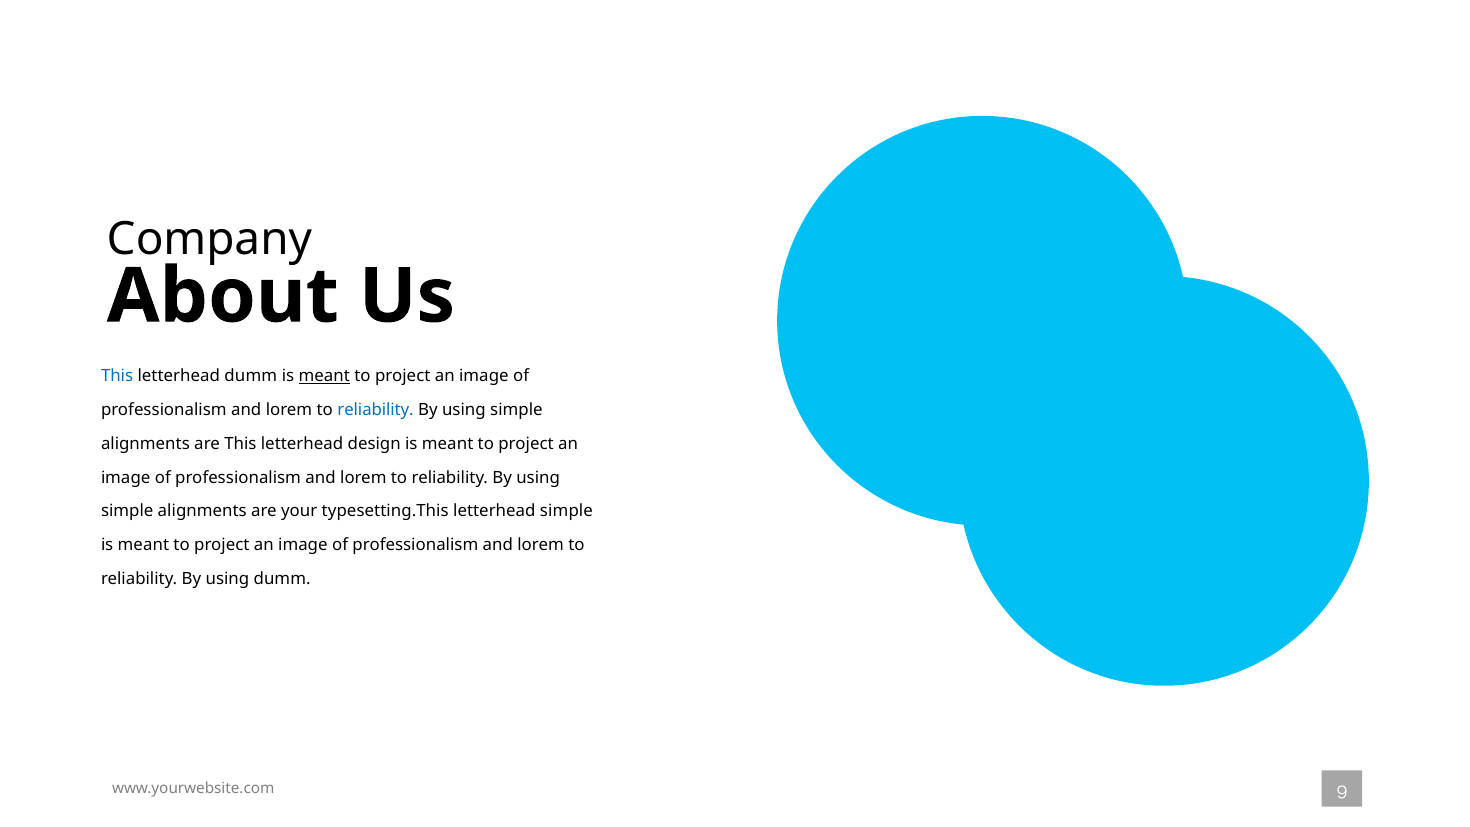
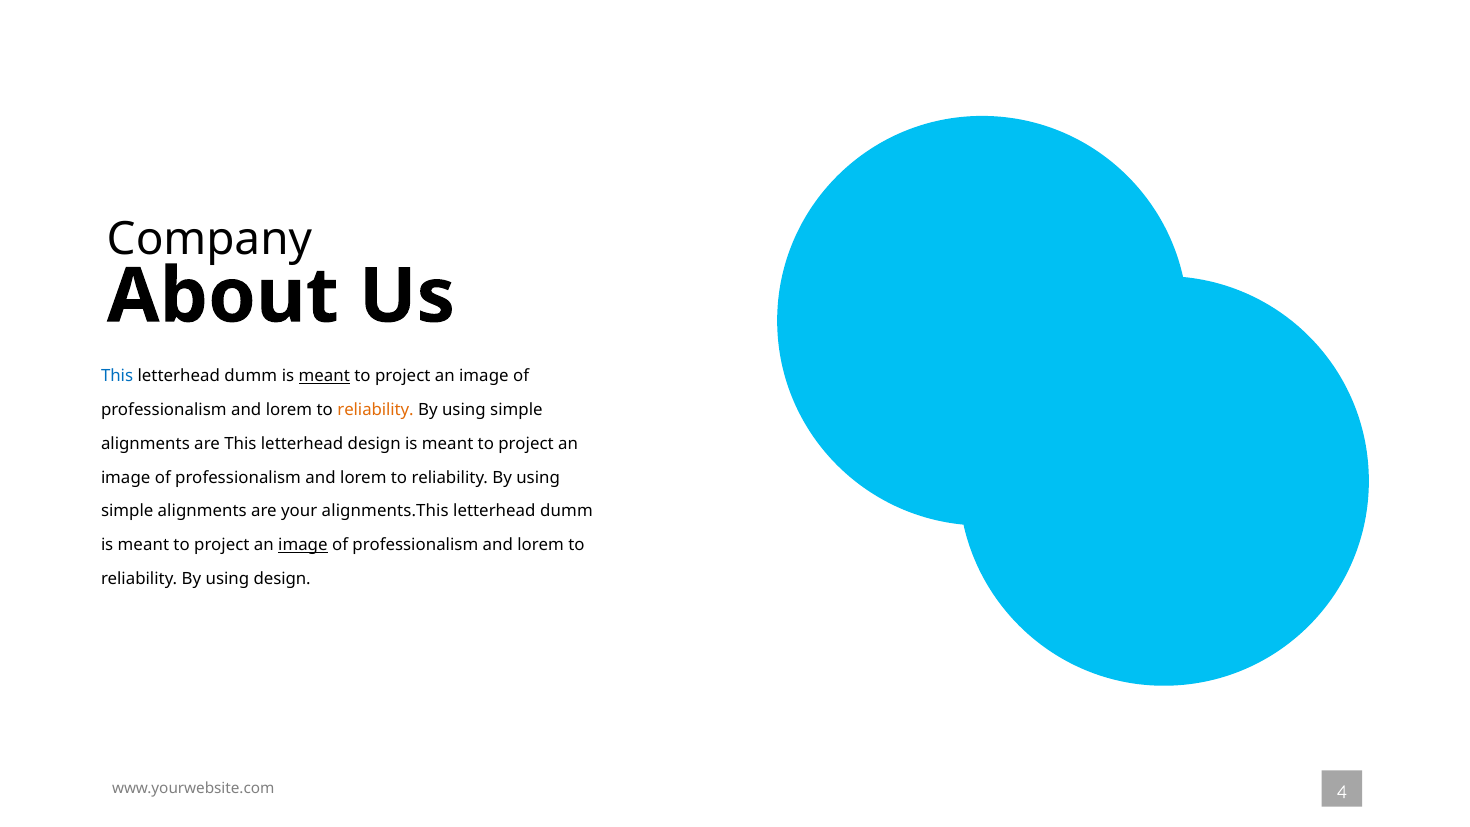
reliability colour: blue -> orange (376, 410)
typesetting.This: typesetting.This -> alignments.This (385, 511)
simple: simple -> dumm (566, 511)
image underline: none -> present (303, 545)
using dumm: dumm -> design (282, 578)
9: 9 -> 4 (1342, 790)
